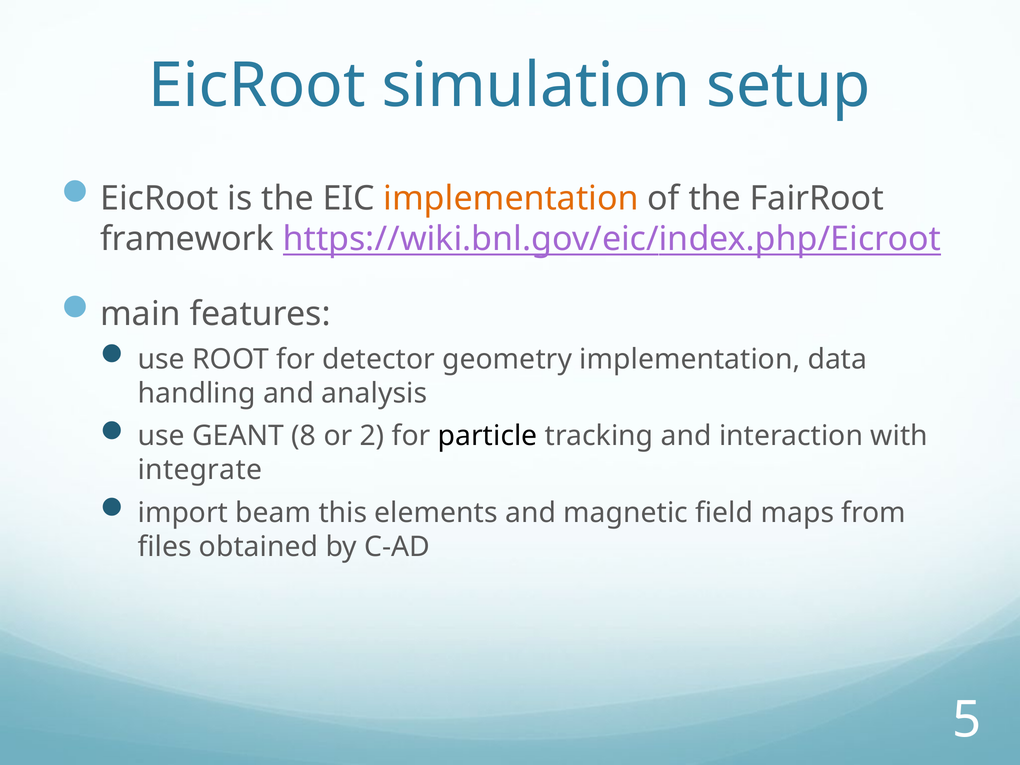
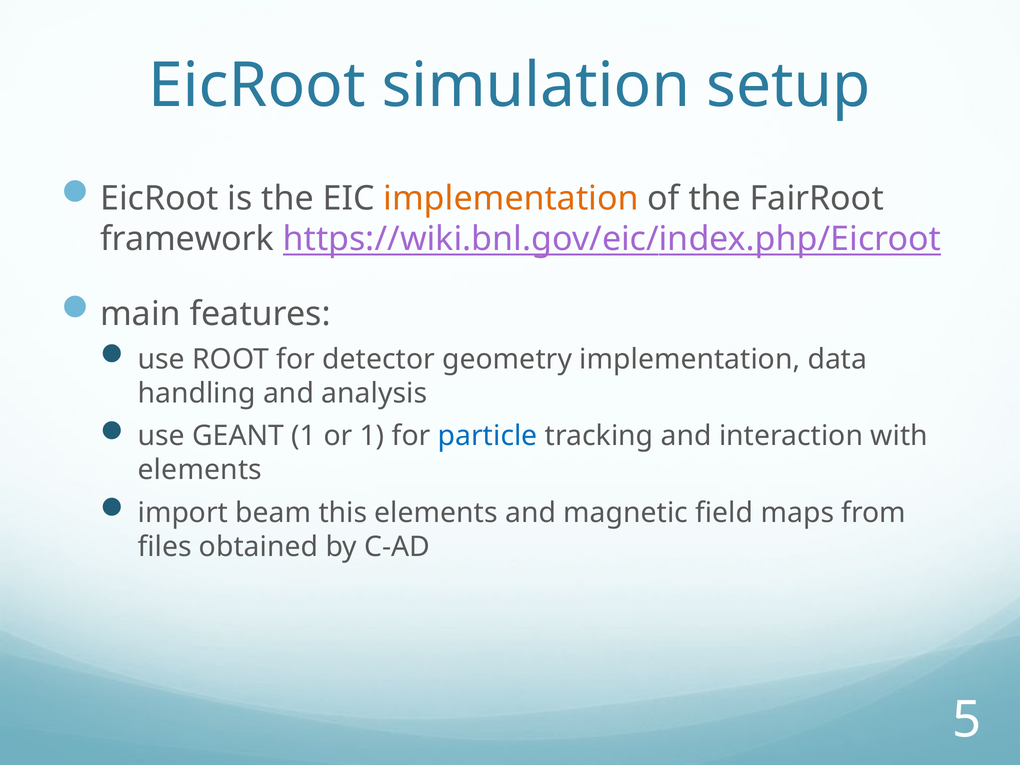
GEANT 8: 8 -> 1 (304, 436)
or 2: 2 -> 1 (372, 436)
particle colour: black -> blue (488, 436)
integrate: integrate -> elements (200, 470)
